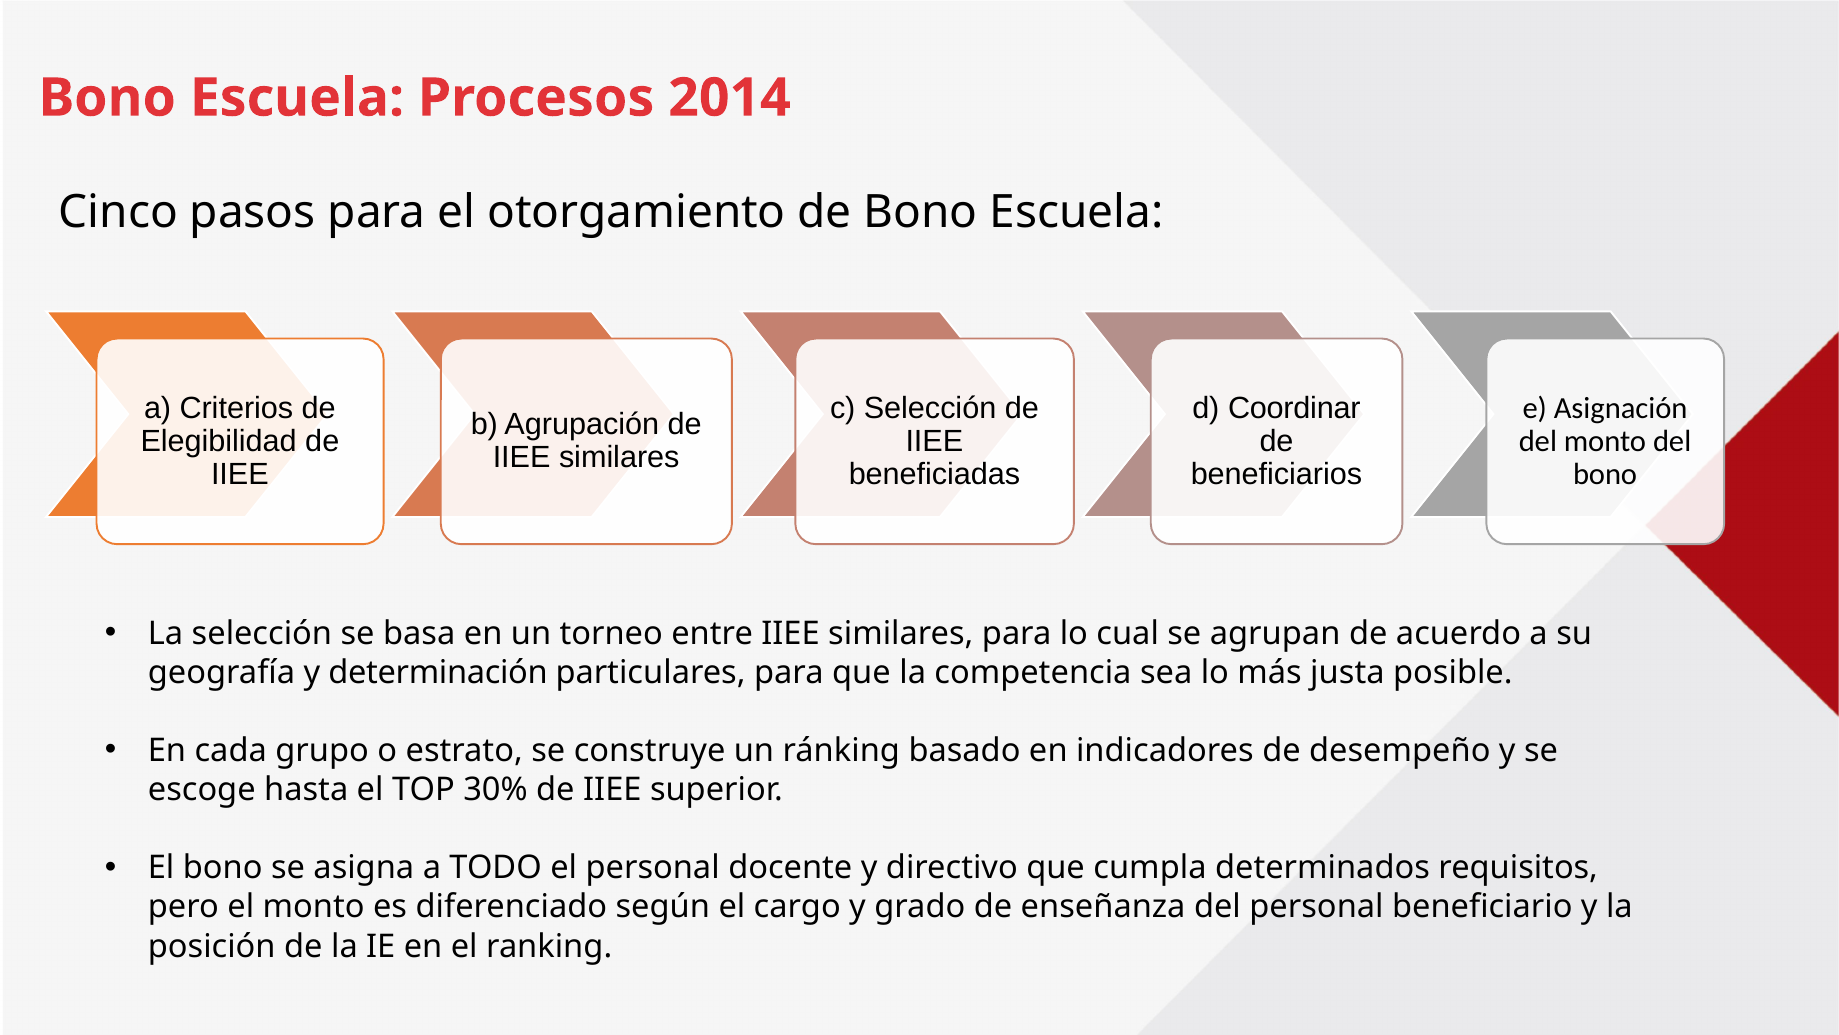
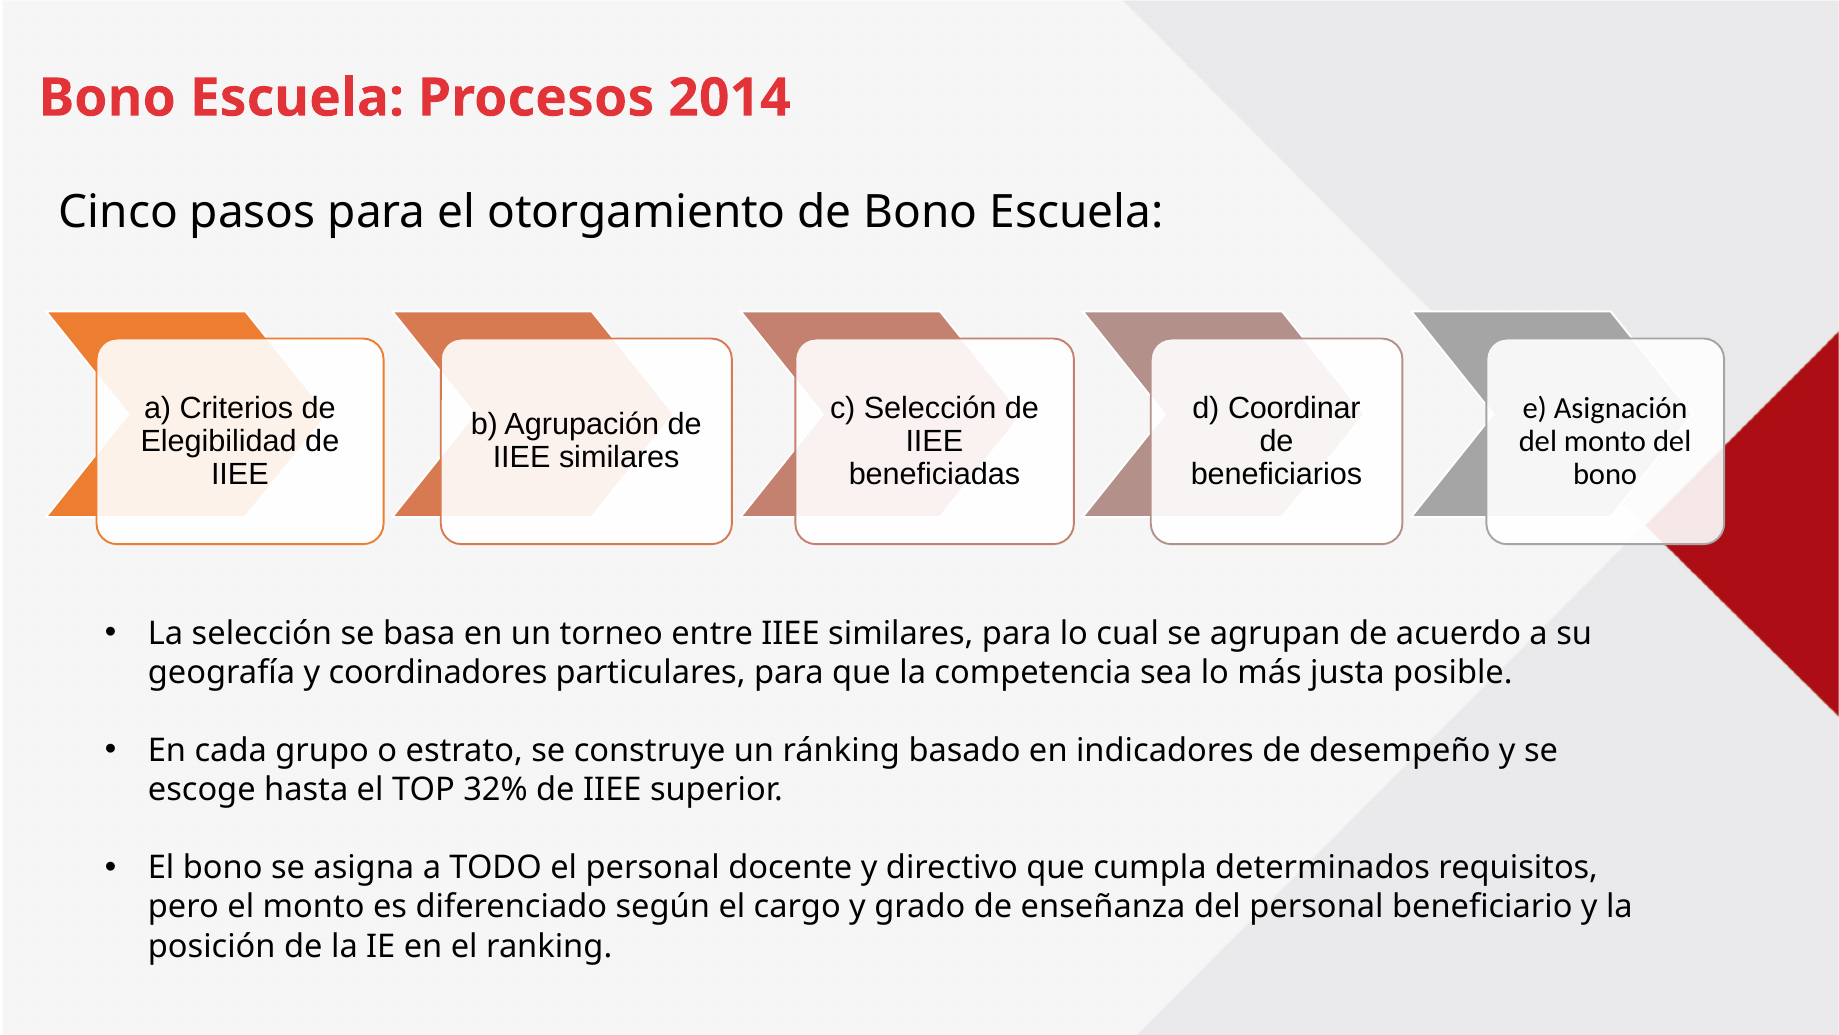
determinación: determinación -> coordinadores (438, 672)
30%: 30% -> 32% (495, 789)
